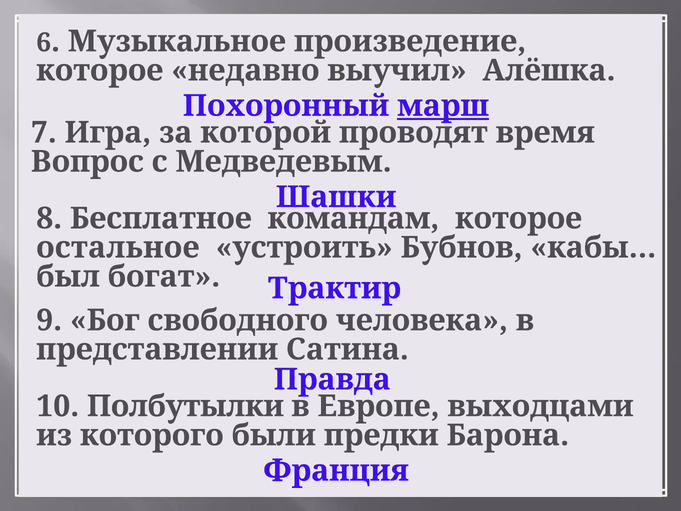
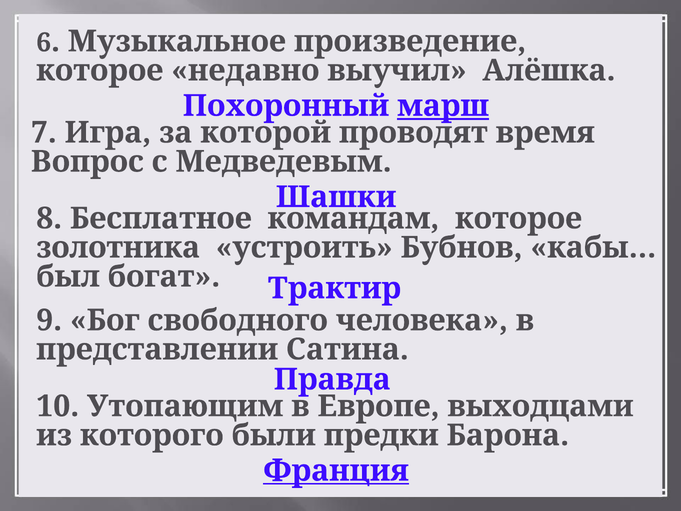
остальное: остальное -> золотника (118, 247)
Полбутылки: Полбутылки -> Утопающим (185, 406)
Франция underline: none -> present (336, 470)
